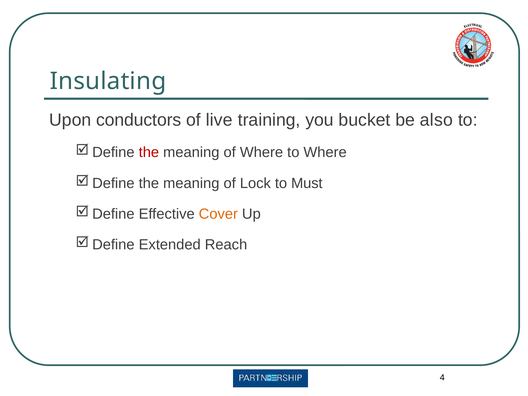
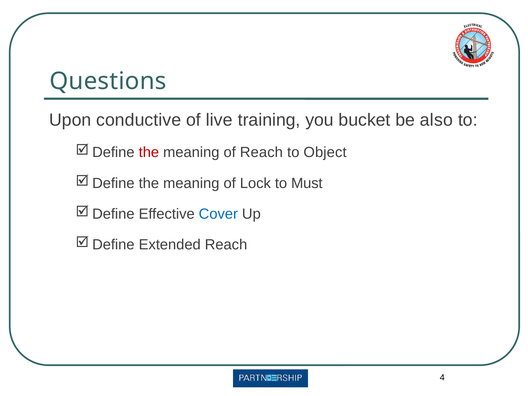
Insulating: Insulating -> Questions (108, 81)
conductors: conductors -> conductive (139, 120)
of Where: Where -> Reach (261, 152)
to Where: Where -> Object (325, 152)
Cover colour: orange -> blue (218, 214)
